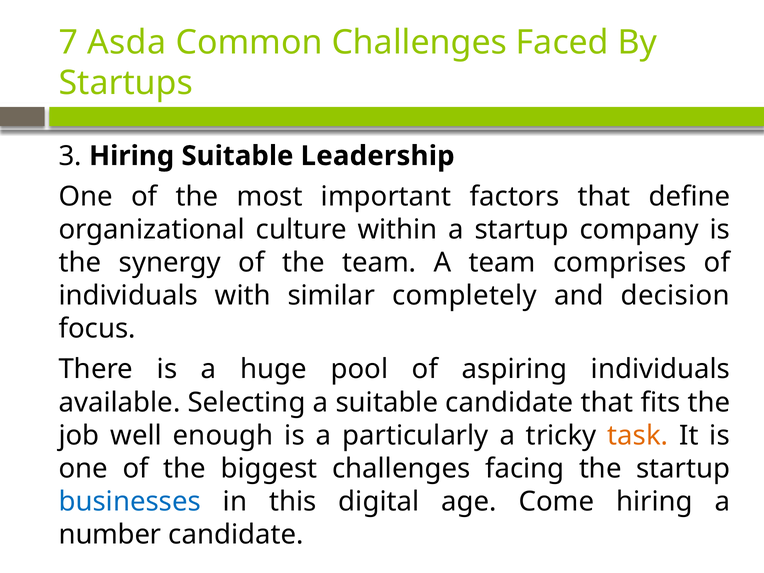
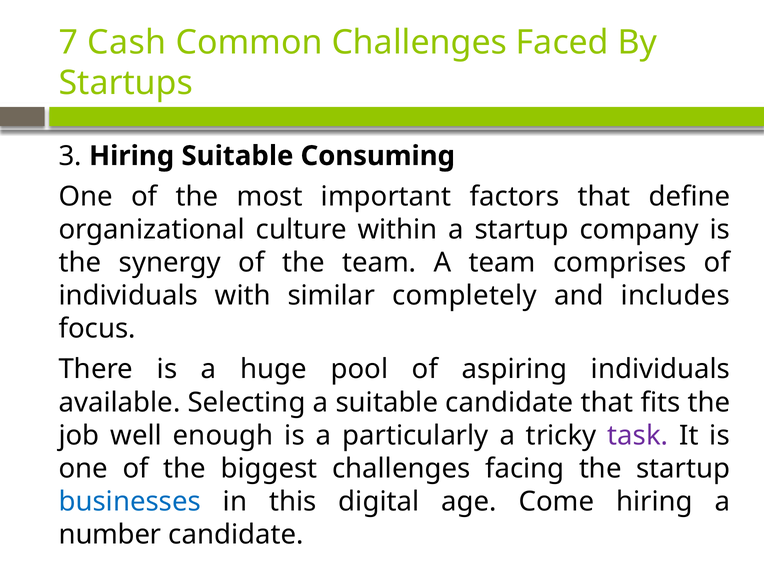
Asda: Asda -> Cash (127, 42)
Leadership: Leadership -> Consuming (378, 156)
decision: decision -> includes (675, 296)
task colour: orange -> purple (638, 435)
